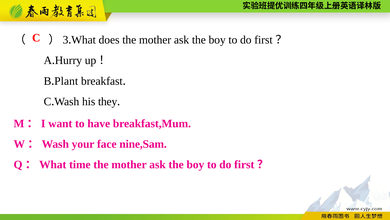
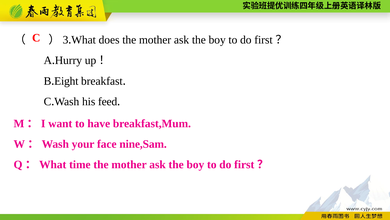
Plant: Plant -> Eight (66, 81)
they: they -> feed (108, 101)
